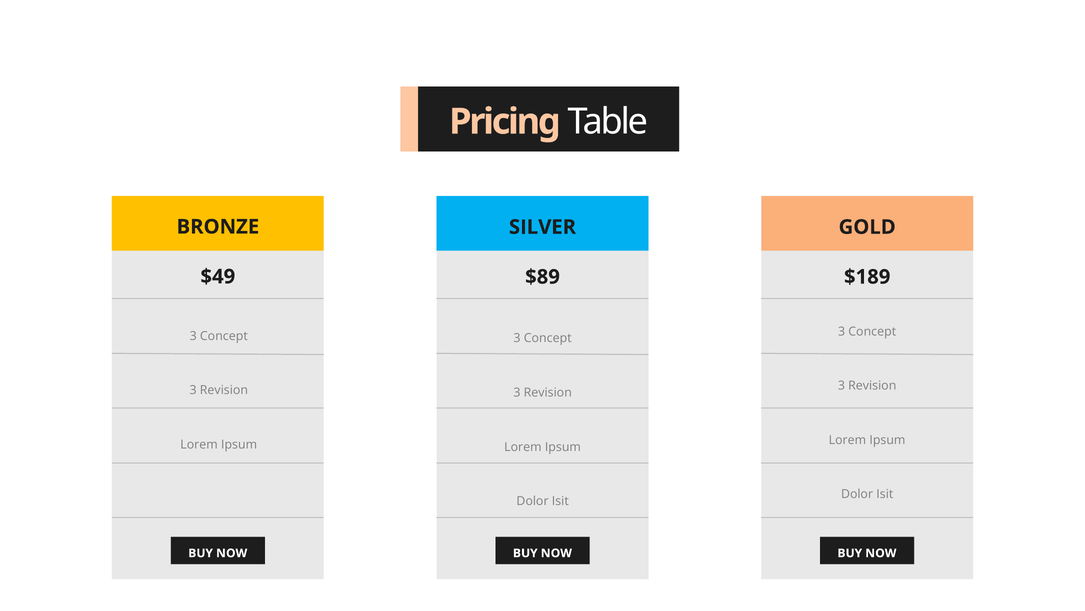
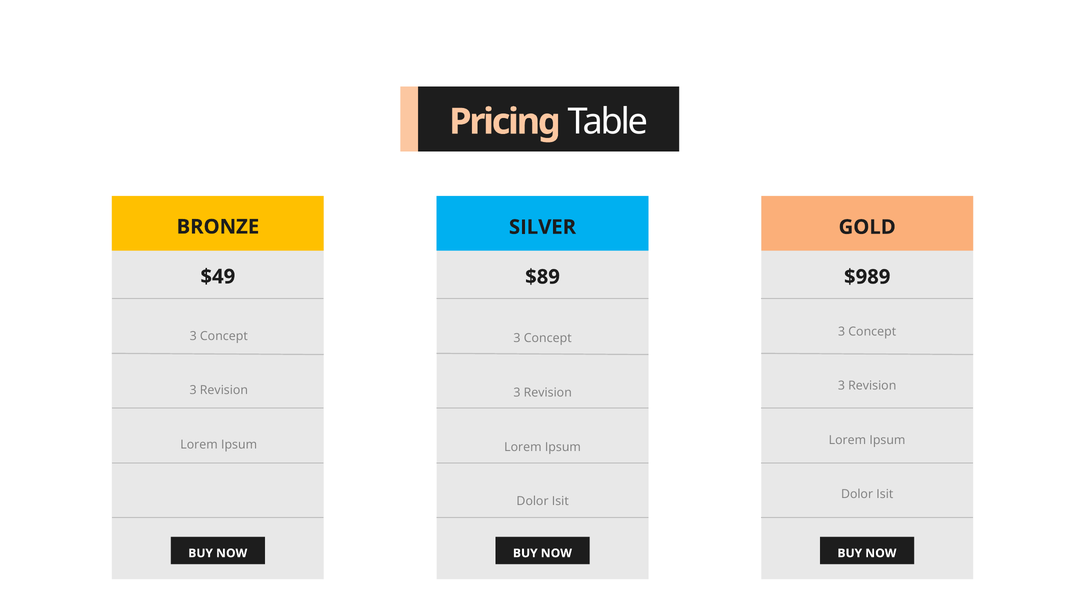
$189: $189 -> $989 (867, 277)
